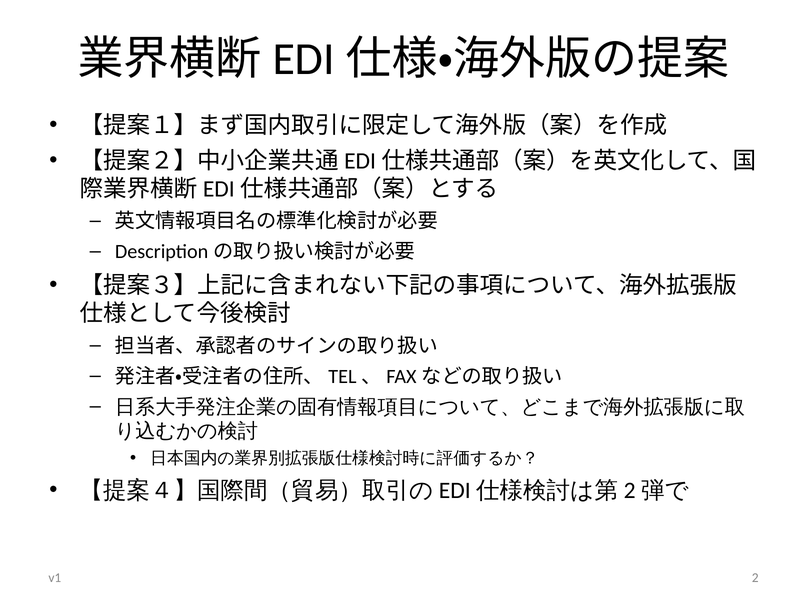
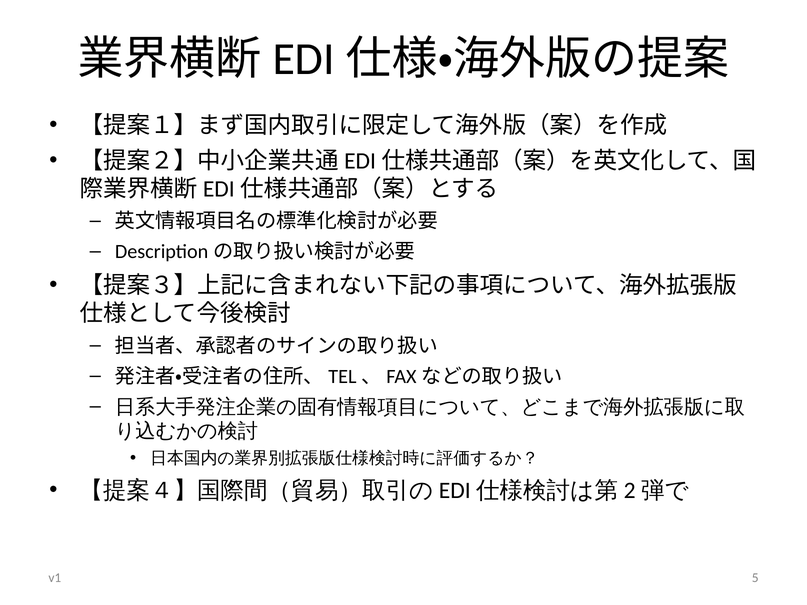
2: 2 -> 5 (755, 578)
